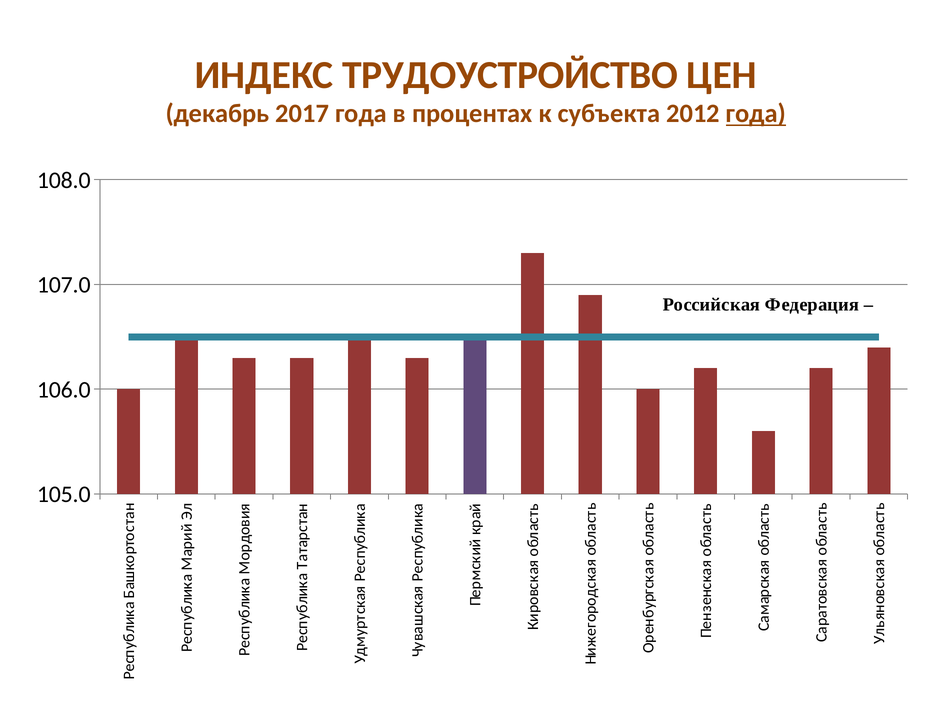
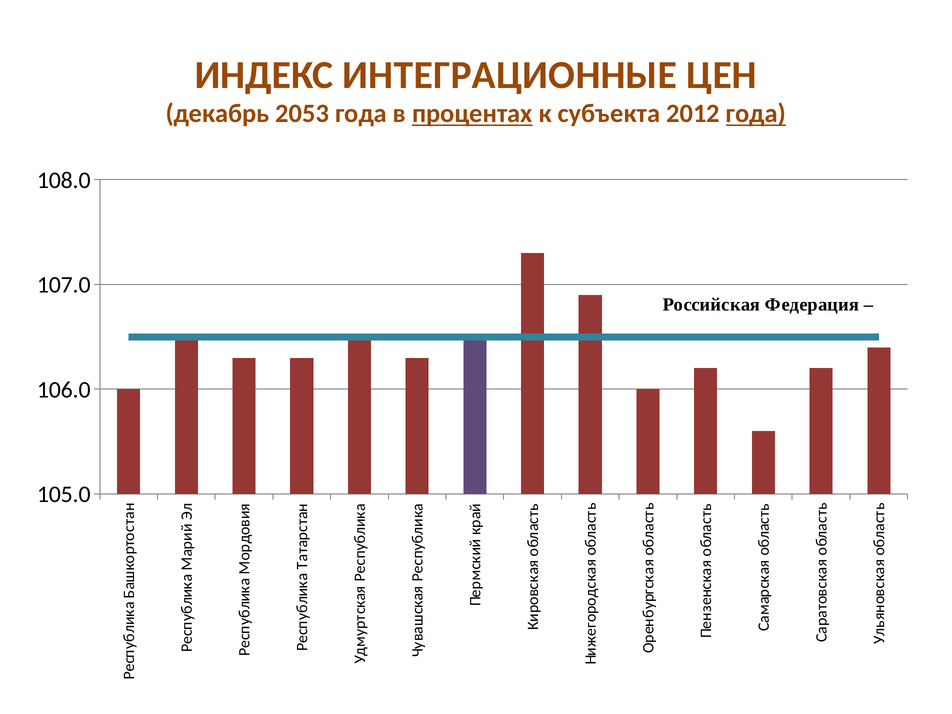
ТРУДОУСТРОЙСТВО: ТРУДОУСТРОЙСТВО -> ИНТЕГРАЦИОННЫЕ (510, 75)
2017: 2017 -> 2053 (302, 114)
процентах underline: none -> present (472, 114)
